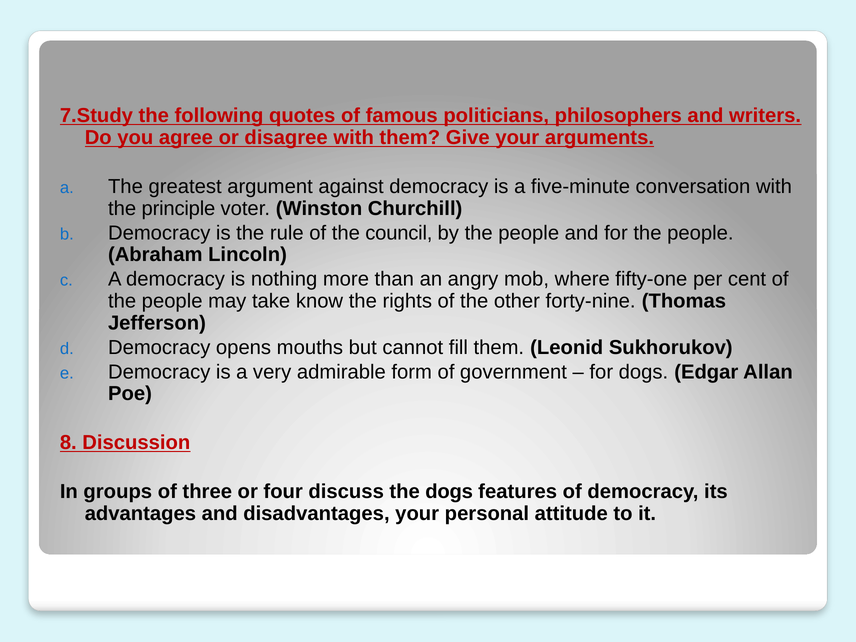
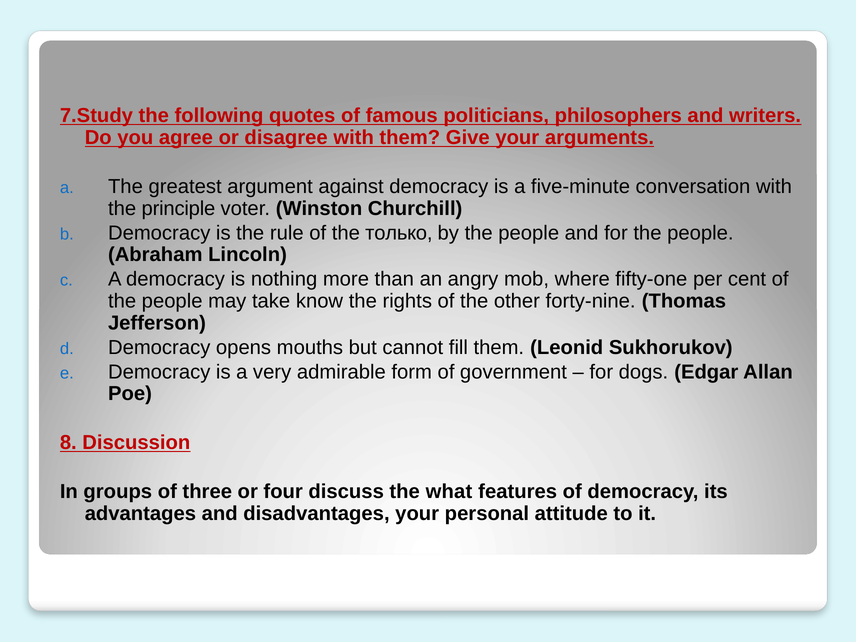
council: council -> только (399, 233)
the dogs: dogs -> what (449, 492)
